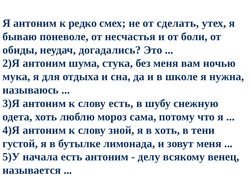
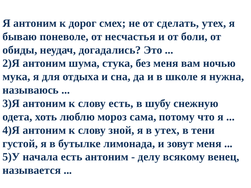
редко: редко -> дорог (83, 23)
в хоть: хоть -> утех (167, 130)
